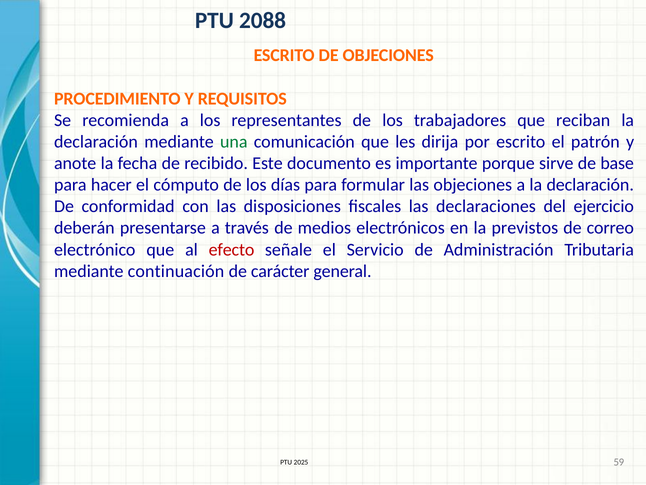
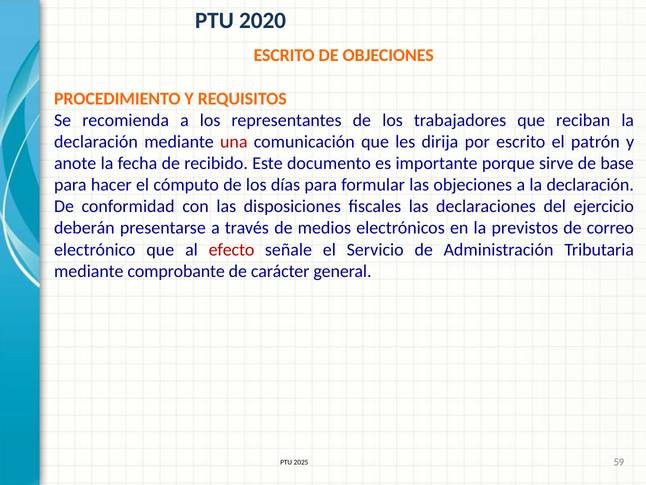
2088: 2088 -> 2020 (263, 21)
una colour: green -> red (234, 142)
continuación: continuación -> comprobante (176, 271)
